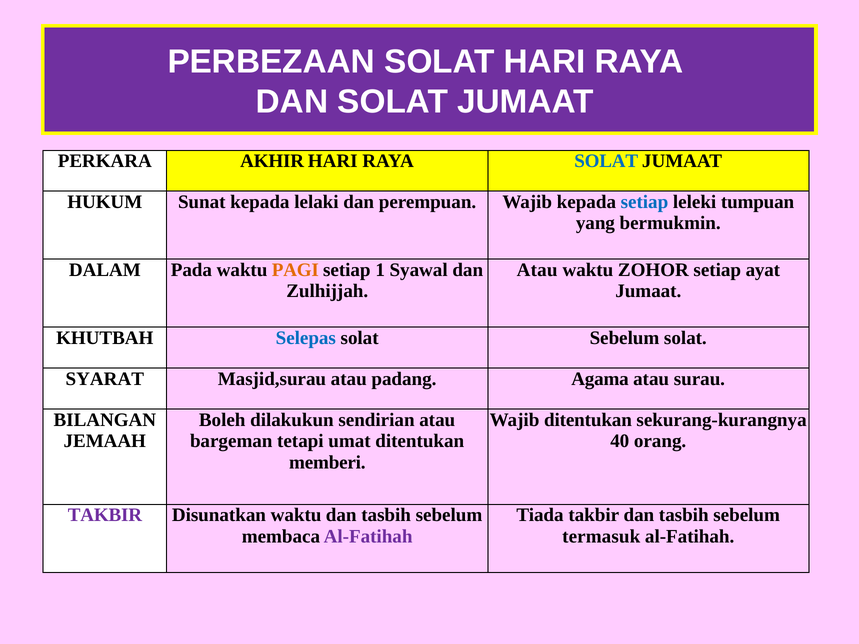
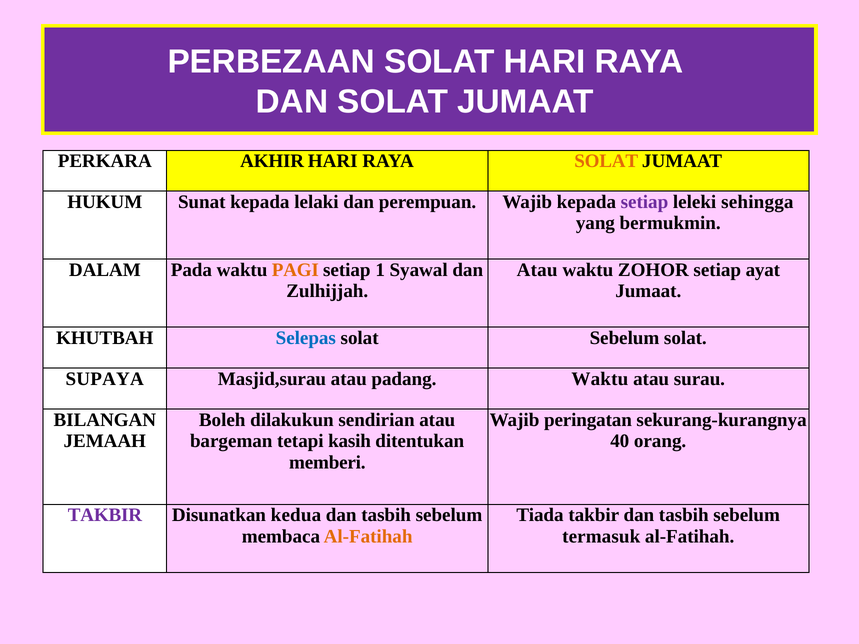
SOLAT colour: blue -> orange (606, 161)
setiap colour: blue -> purple (644, 202)
tumpuan: tumpuan -> sehingga (757, 202)
SYARAT: SYARAT -> SUPAYA (105, 379)
padang Agama: Agama -> Waktu (600, 379)
Wajib ditentukan: ditentukan -> peringatan (588, 420)
umat: umat -> kasih (350, 441)
Disunatkan waktu: waktu -> kedua (296, 515)
Al-Fatihah colour: purple -> orange (368, 536)
